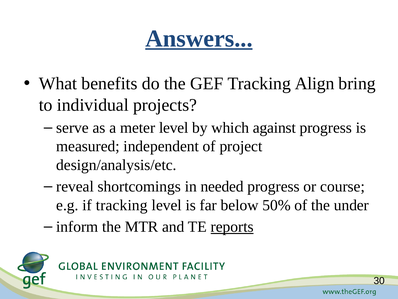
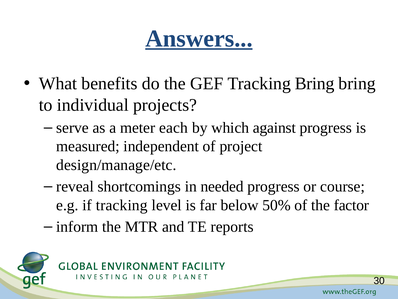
Tracking Align: Align -> Bring (315, 84)
meter level: level -> each (174, 128)
design/analysis/etc: design/analysis/etc -> design/manage/etc (116, 165)
under: under -> factor (351, 205)
reports underline: present -> none (232, 226)
